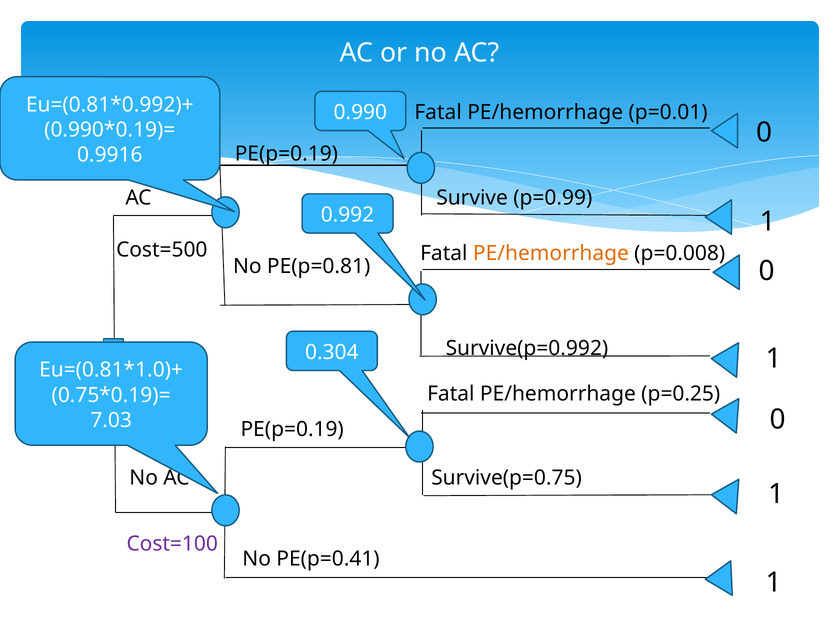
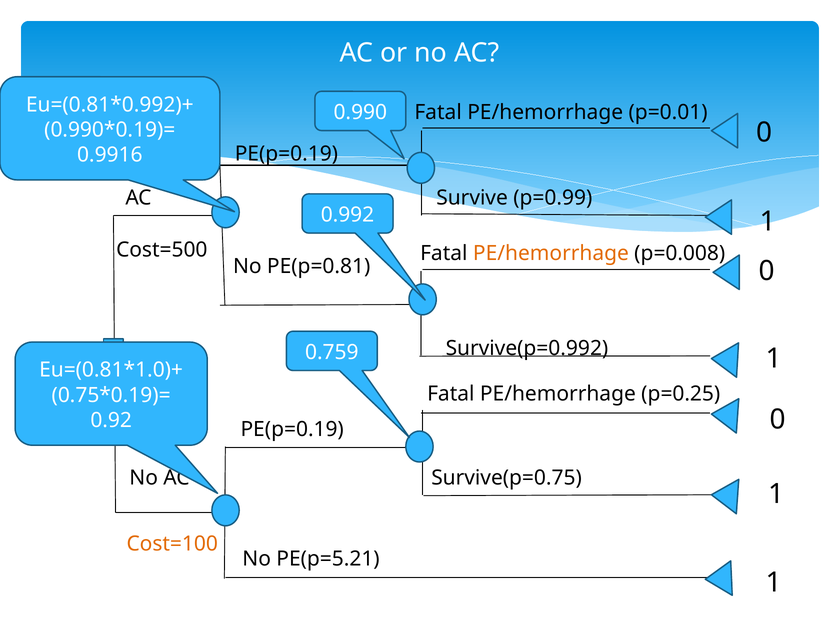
0.304: 0.304 -> 0.759 (332, 352)
7.03: 7.03 -> 0.92 (111, 420)
Cost=100 colour: purple -> orange (172, 544)
PE(p=0.41: PE(p=0.41 -> PE(p=5.21 (328, 559)
